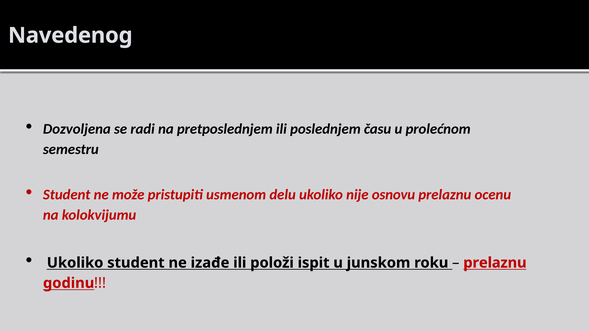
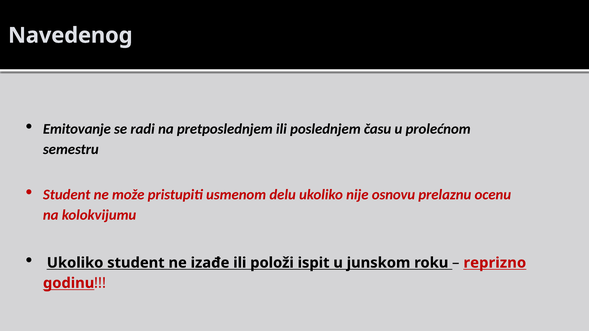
Dozvoljena: Dozvoljena -> Emitovanje (77, 129)
prelaznu: prelaznu -> reprizno (495, 263)
